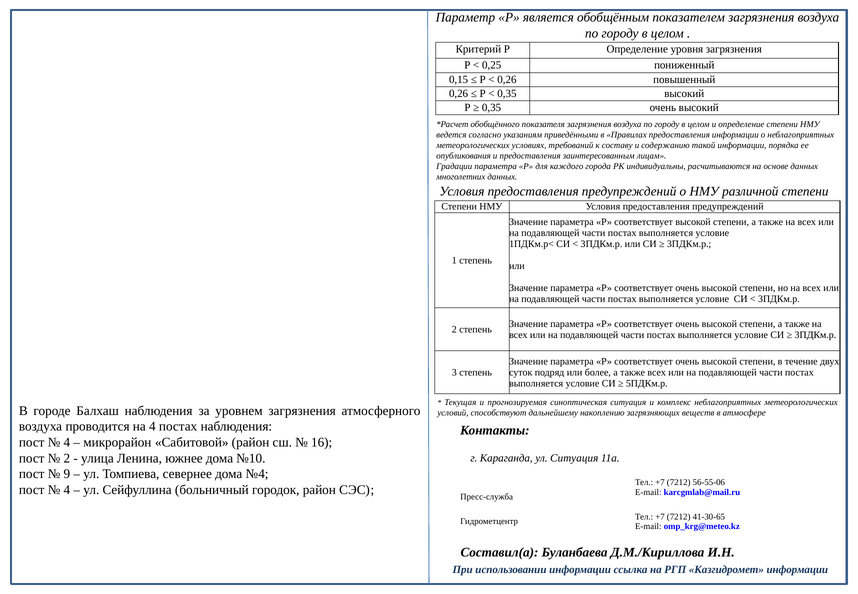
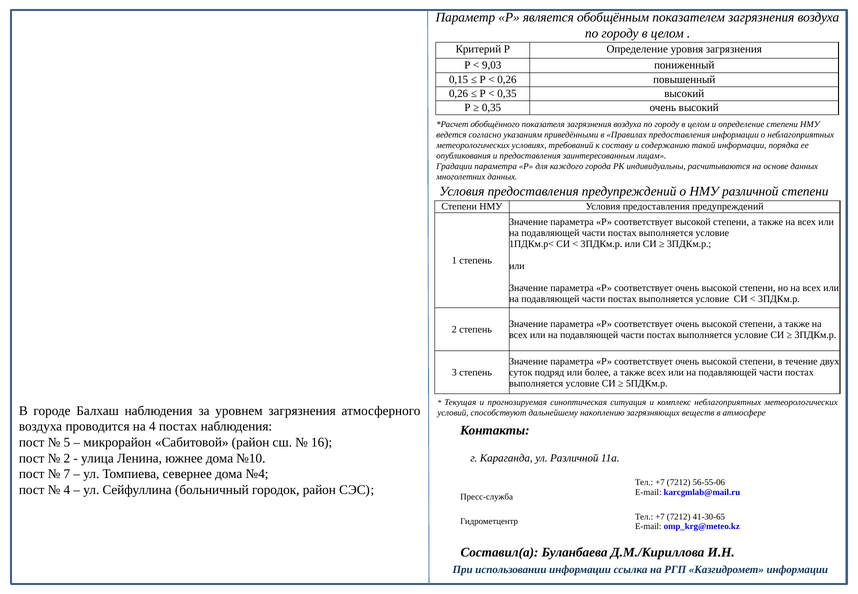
0,25: 0,25 -> 9,03 (492, 65)
4: 4 -> 5 (67, 442)
ул Ситуация: Ситуация -> Различной (574, 458)
9: 9 -> 7 (67, 474)
